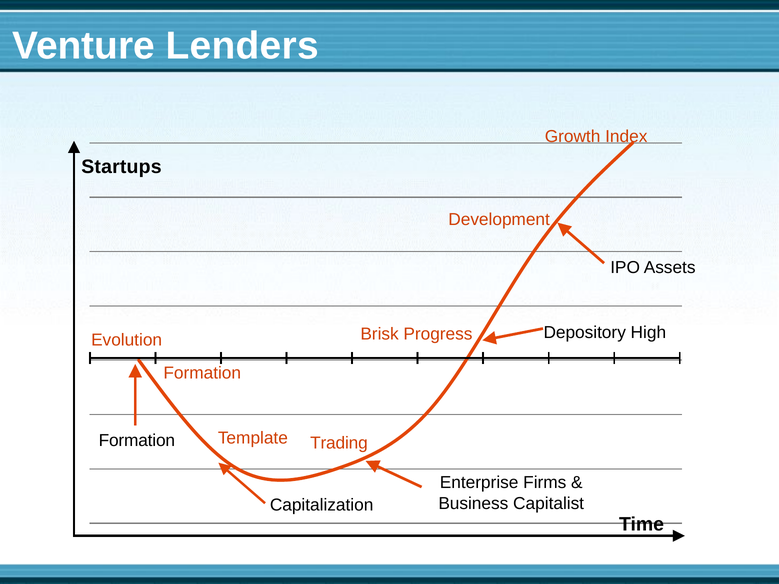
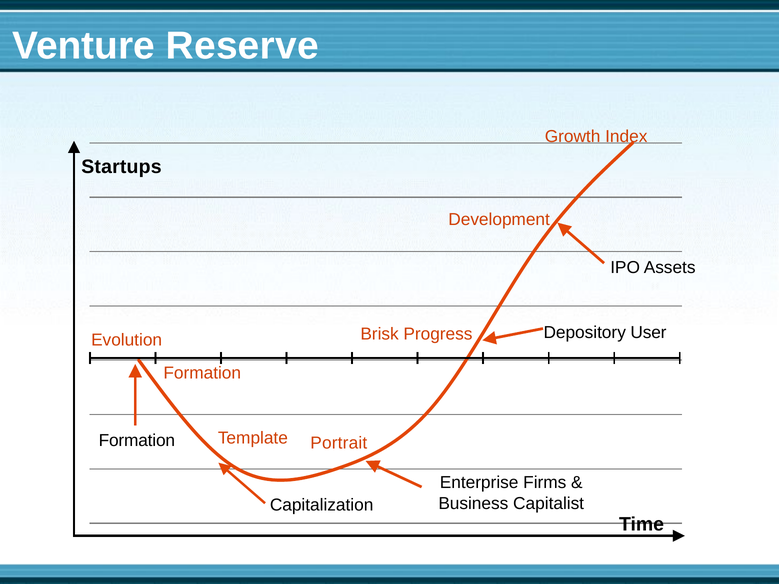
Lenders: Lenders -> Reserve (242, 46)
High: High -> User (648, 333)
Trading: Trading -> Portrait (339, 443)
